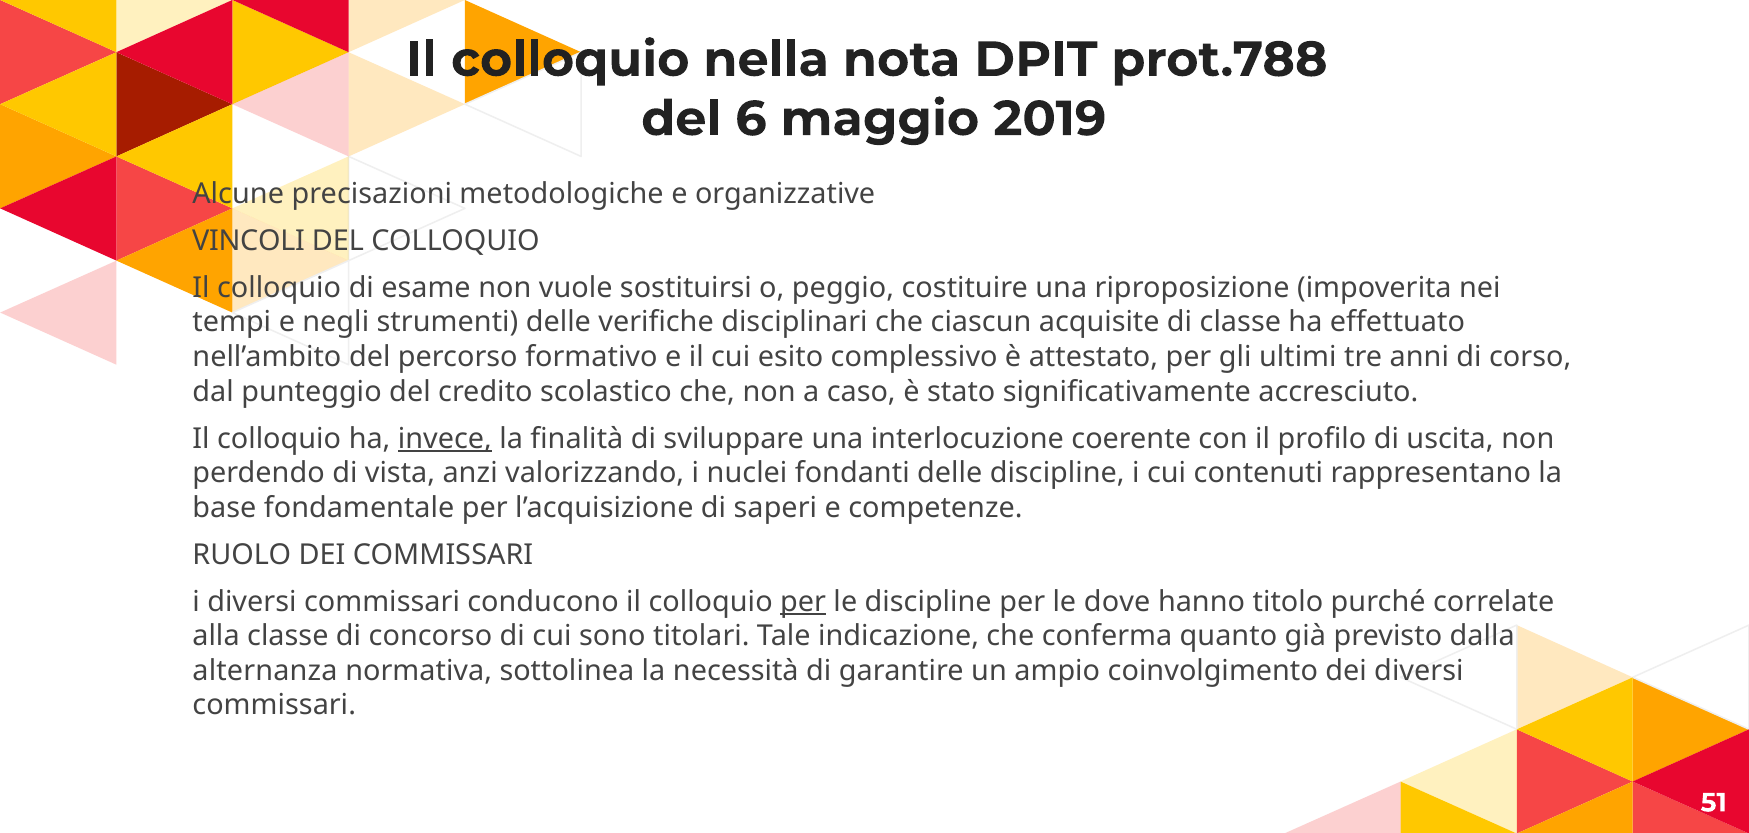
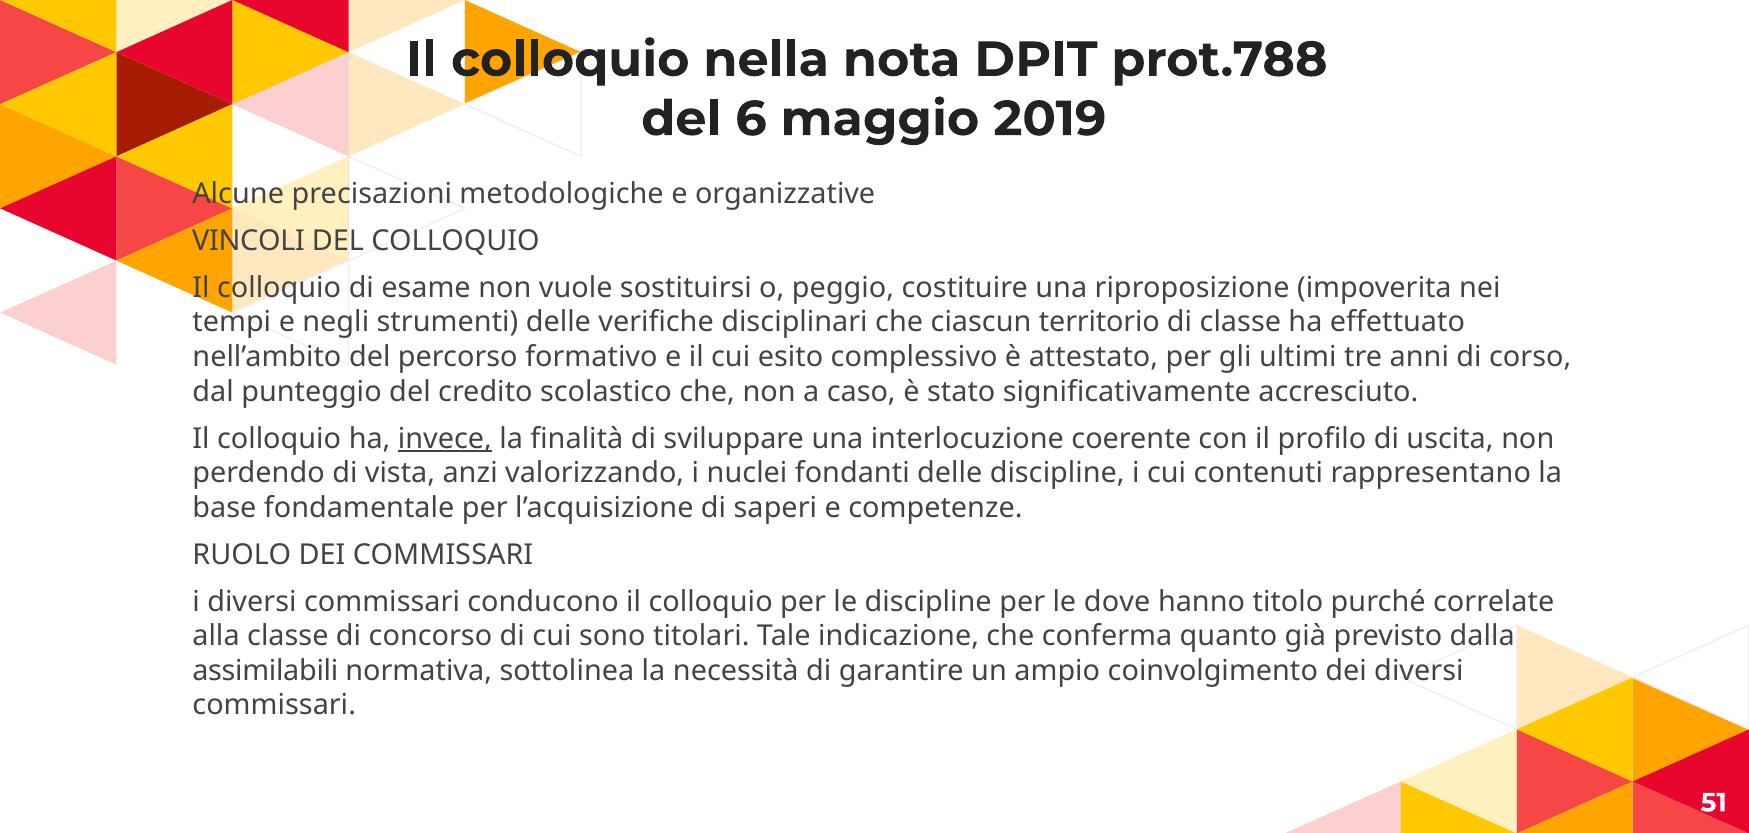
acquisite: acquisite -> territorio (1099, 322)
per underline: present -> none (803, 601)
alternanza: alternanza -> assimilabili (265, 671)
